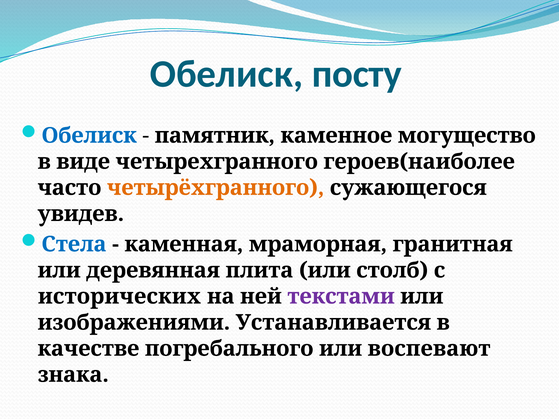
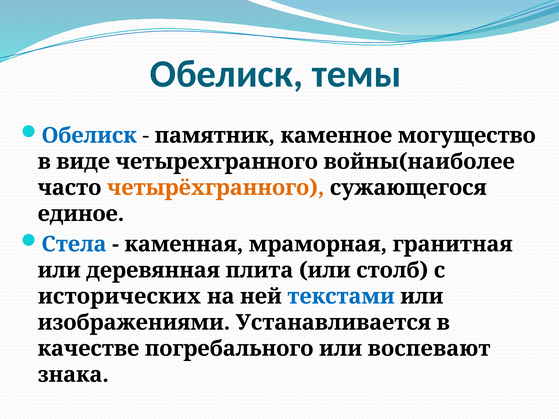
посту: посту -> темы (357, 74)
героев(наиболее: героев(наиболее -> войны(наиболее (419, 162)
увидев: увидев -> единое (81, 214)
текстами colour: purple -> blue (341, 297)
